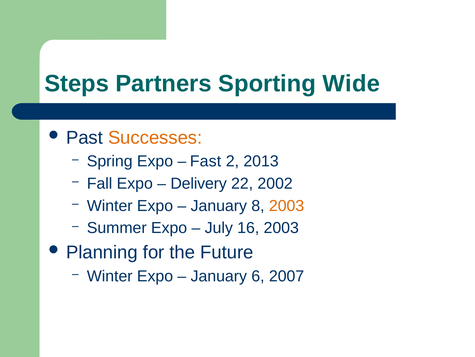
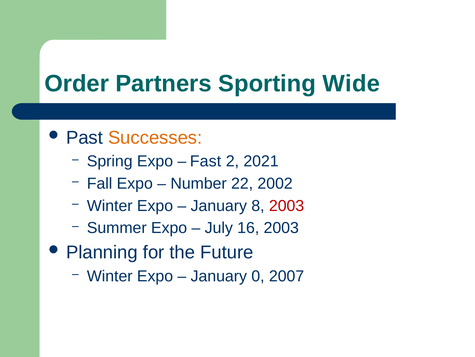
Steps: Steps -> Order (77, 84)
2013: 2013 -> 2021 (261, 161)
Delivery: Delivery -> Number (199, 183)
2003 colour: orange -> red (287, 205)
6: 6 -> 0 (258, 276)
